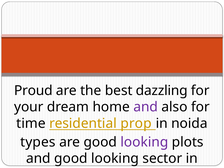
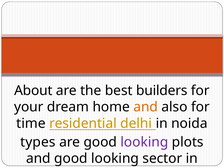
Proud: Proud -> About (33, 91)
dazzling: dazzling -> builders (162, 91)
and colour: purple -> orange (146, 107)
prop: prop -> delhi (136, 123)
